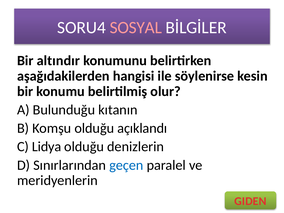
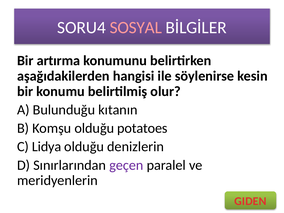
altındır: altındır -> artırma (58, 61)
açıklandı: açıklandı -> potatoes (142, 128)
geçen colour: blue -> purple (126, 165)
